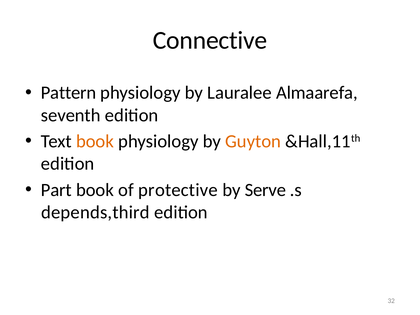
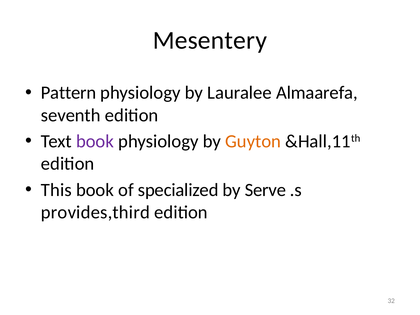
Connective: Connective -> Mesentery (210, 40)
book colour: orange -> purple (95, 141)
Part: Part -> This (56, 190)
protective: protective -> specialized (178, 190)
depends,third: depends,third -> provides,third (95, 212)
